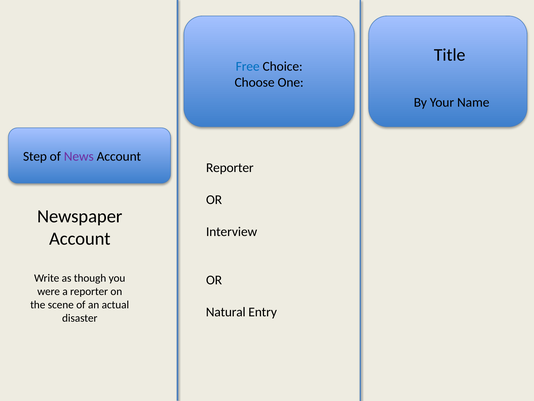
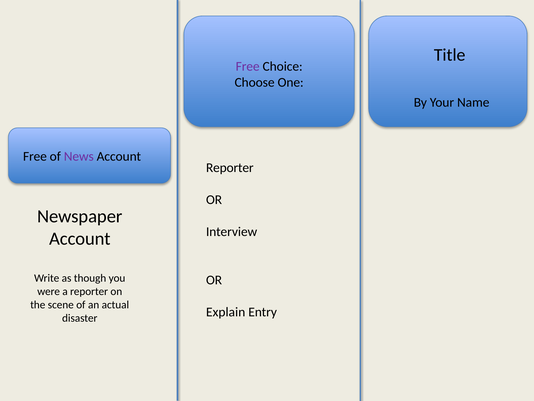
Free colour: blue -> purple (248, 66)
Step: Step -> Free (35, 156)
Natural: Natural -> Explain (226, 312)
